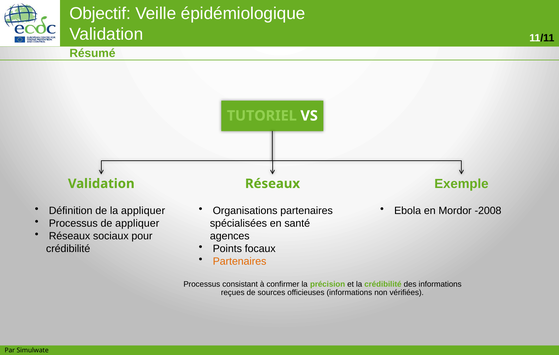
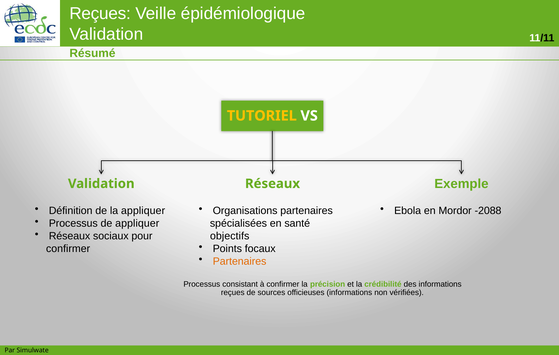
Objectif: Objectif -> Reçues (100, 13)
TUTORIEL colour: light green -> yellow (262, 116)
-2008: -2008 -> -2088 (488, 211)
agences: agences -> objectifs (230, 236)
crédibilité: crédibilité -> confirmer (68, 249)
